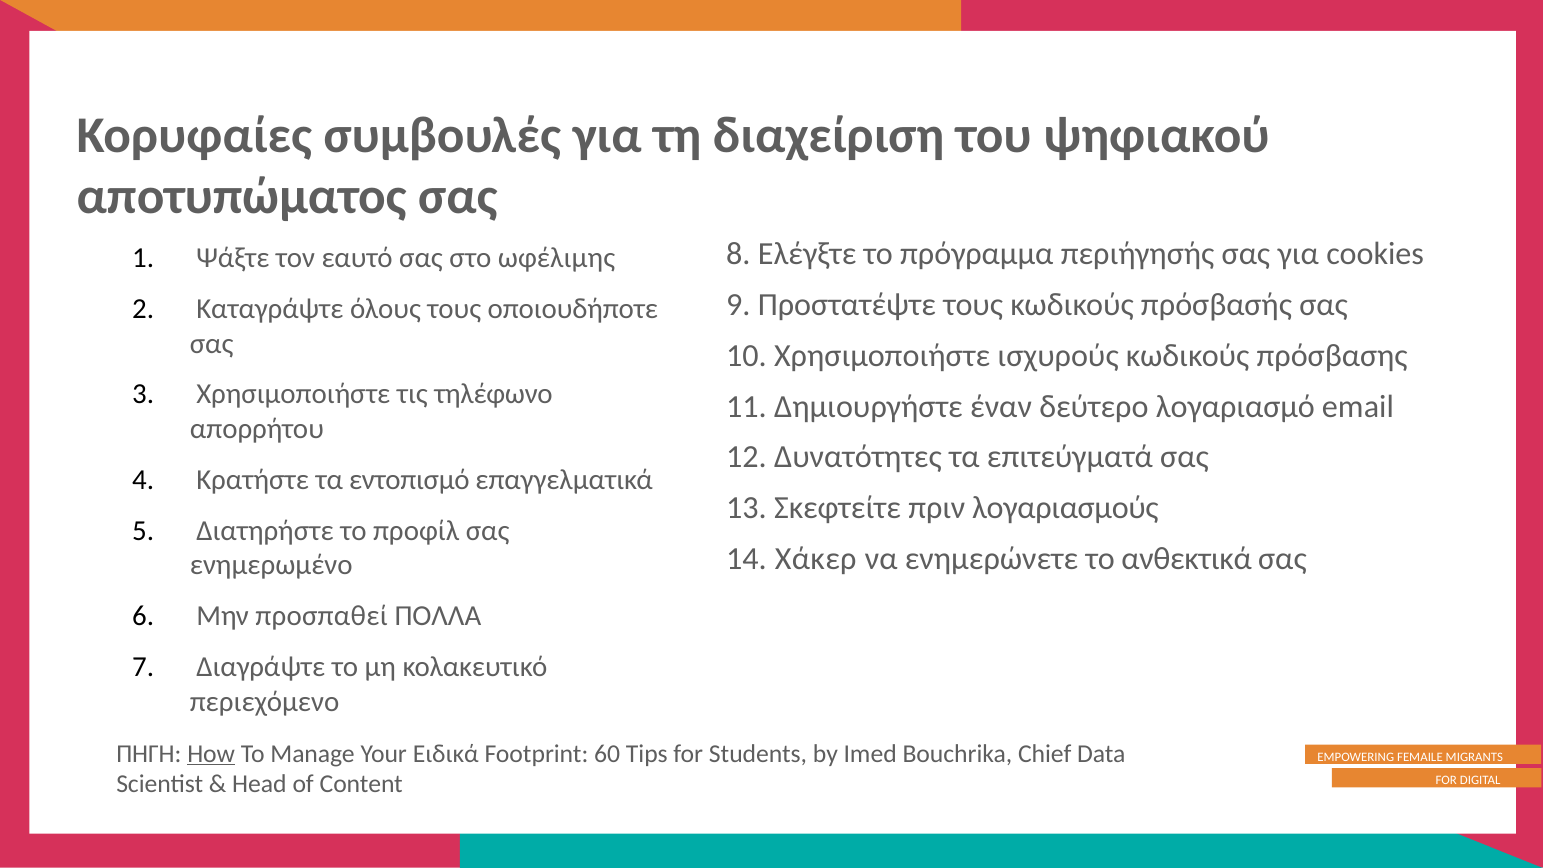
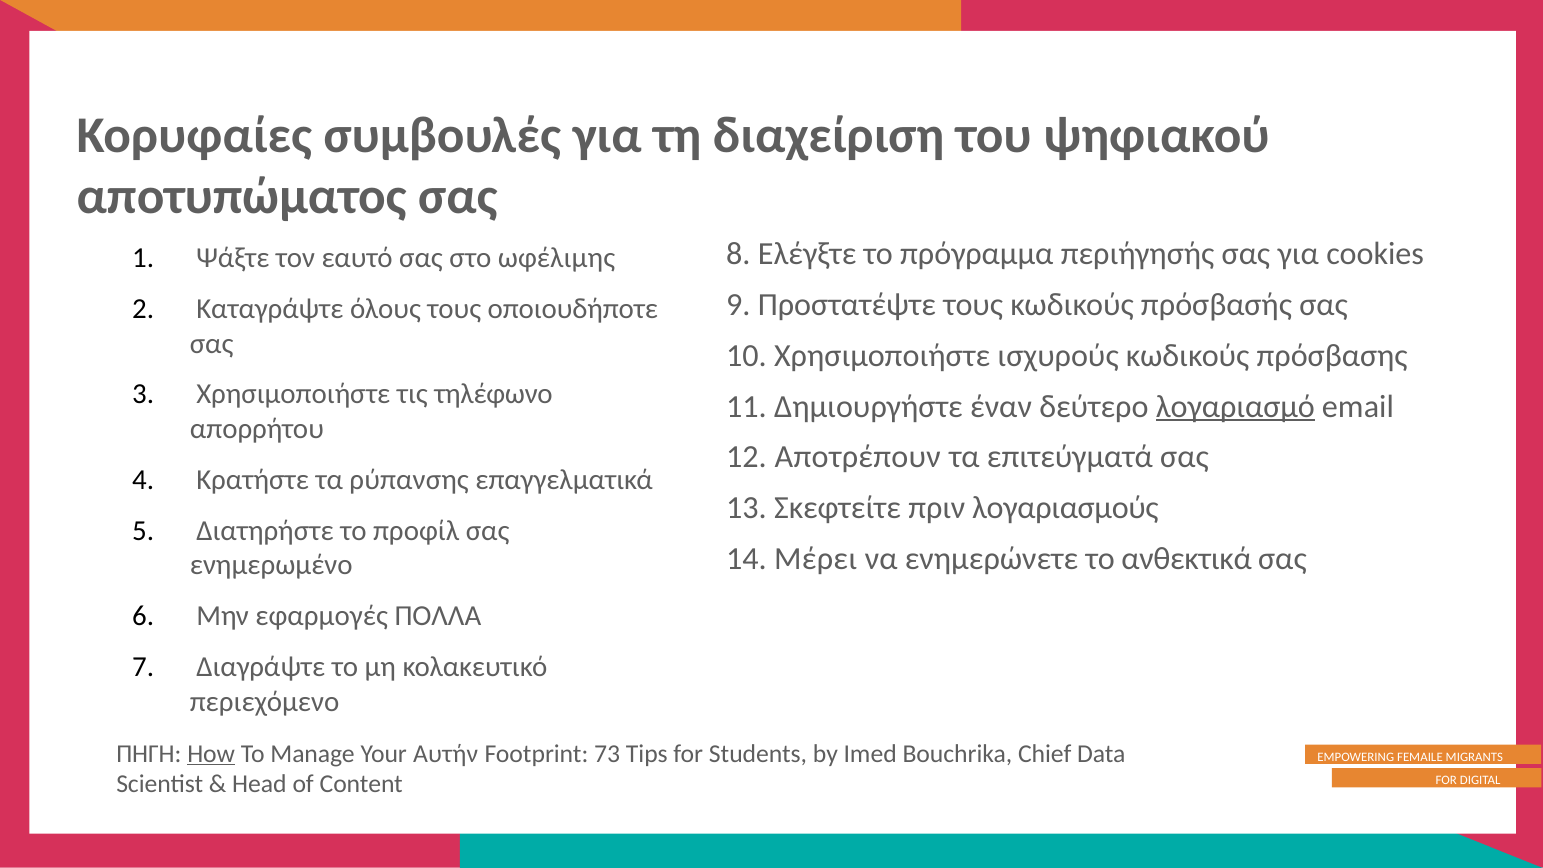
λογαριασμό underline: none -> present (1235, 406)
Δυνατότητες: Δυνατότητες -> Αποτρέπουν (858, 457)
εντοπισμό: εντοπισμό -> ρύπανσης (409, 480)
Χάκερ: Χάκερ -> Μέρει (816, 559)
προσπαθεί: προσπαθεί -> εφαρμογές (322, 616)
Ειδικά: Ειδικά -> Αυτήν (446, 753)
60: 60 -> 73 (607, 753)
